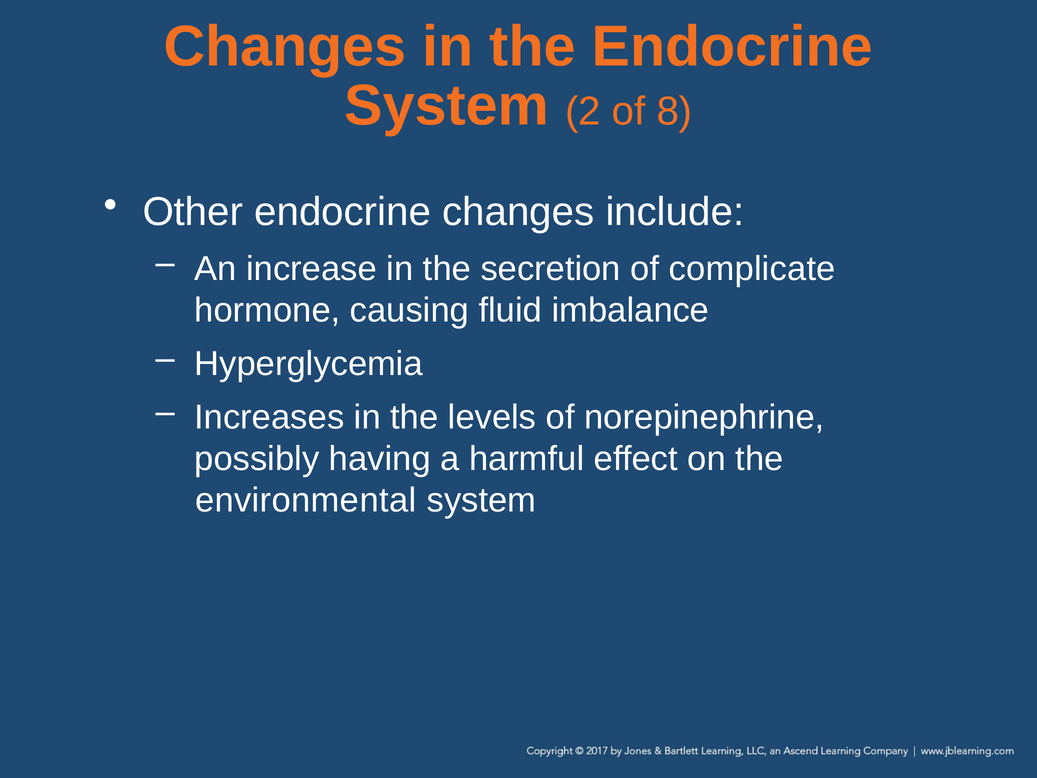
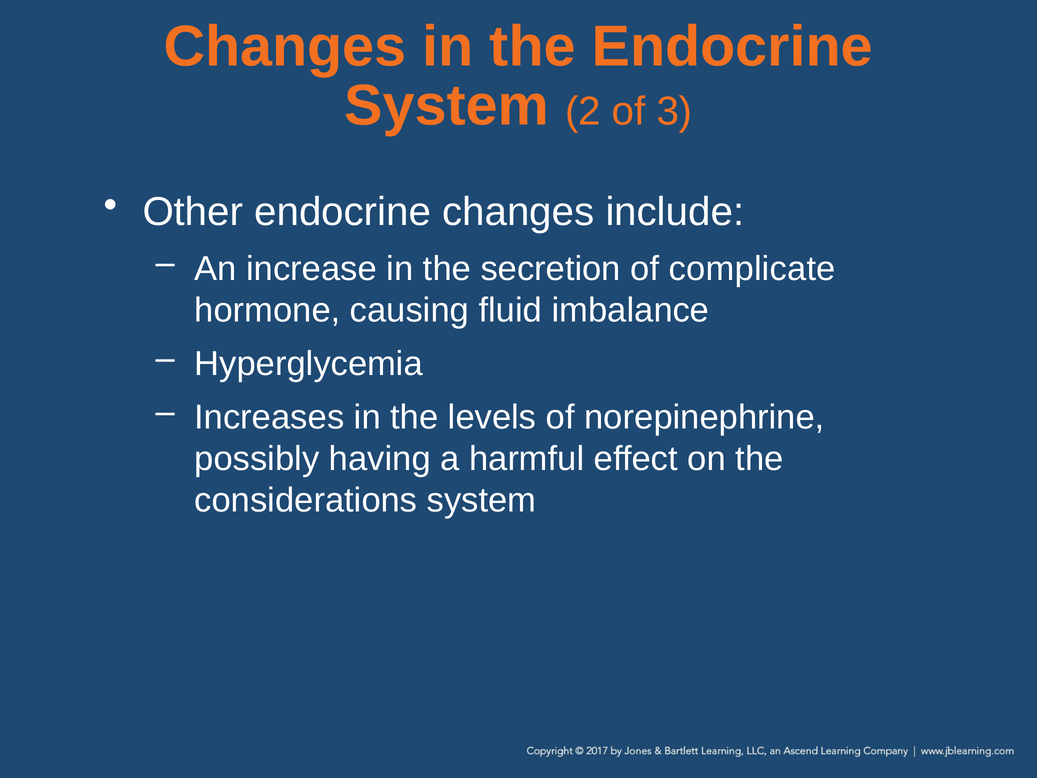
8: 8 -> 3 (674, 111)
environmental: environmental -> considerations (306, 500)
